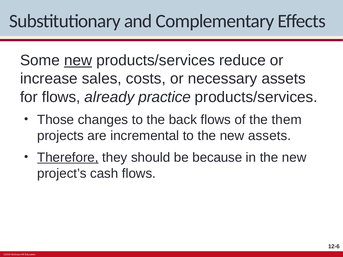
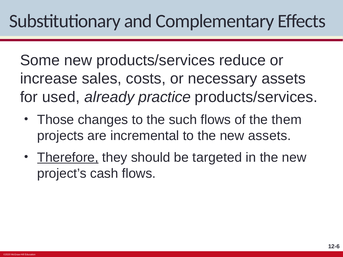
new underline: present -> none (78, 60)
for flows: flows -> used (61, 97)
back: back -> such (183, 120)
because: because -> targeted (217, 158)
